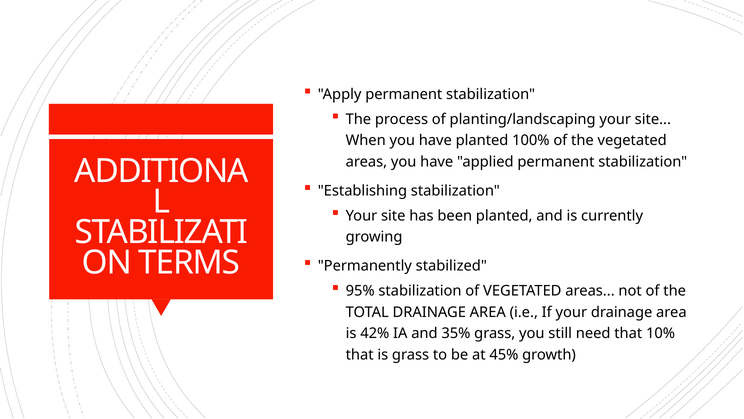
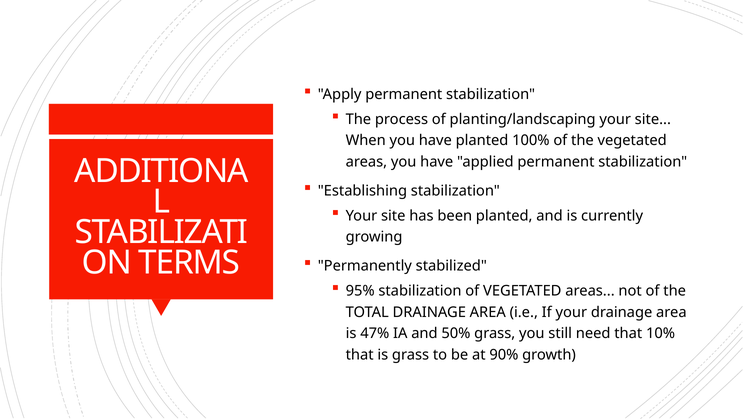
42%: 42% -> 47% (375, 333)
35%: 35% -> 50% (456, 333)
45%: 45% -> 90% (504, 354)
